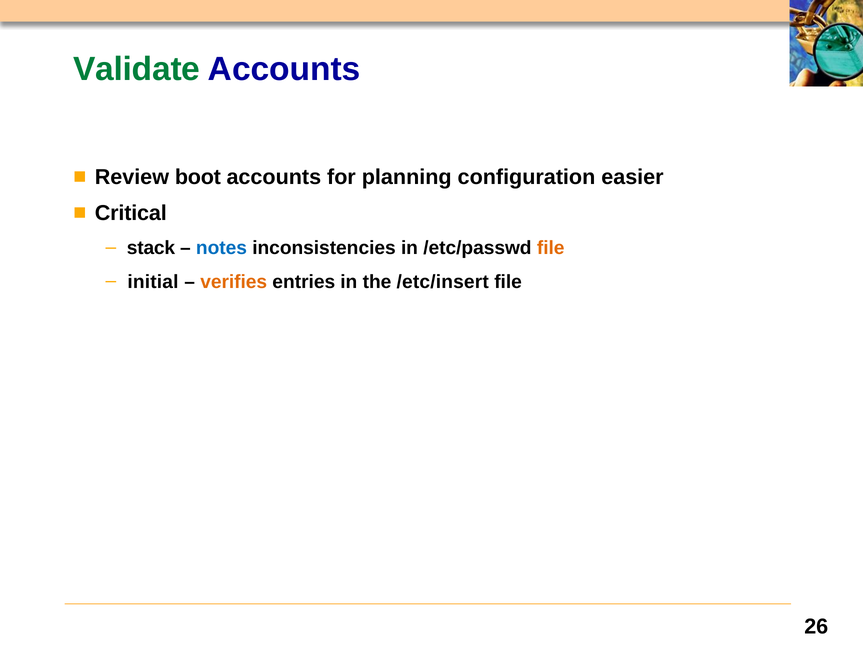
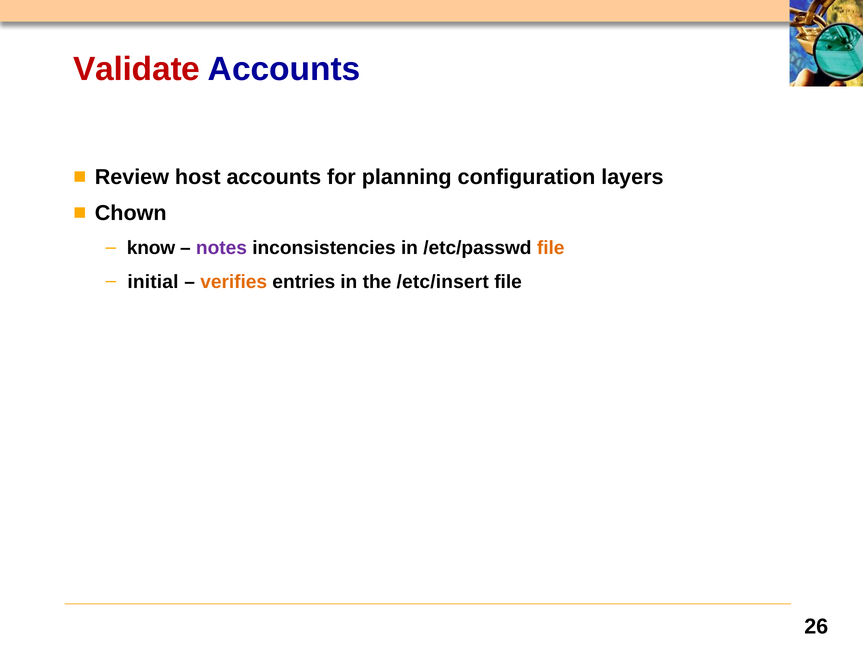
Validate colour: green -> red (137, 69)
boot: boot -> host (198, 177)
easier: easier -> layers (632, 177)
Critical: Critical -> Chown (131, 213)
stack: stack -> know (151, 248)
notes colour: blue -> purple (221, 248)
